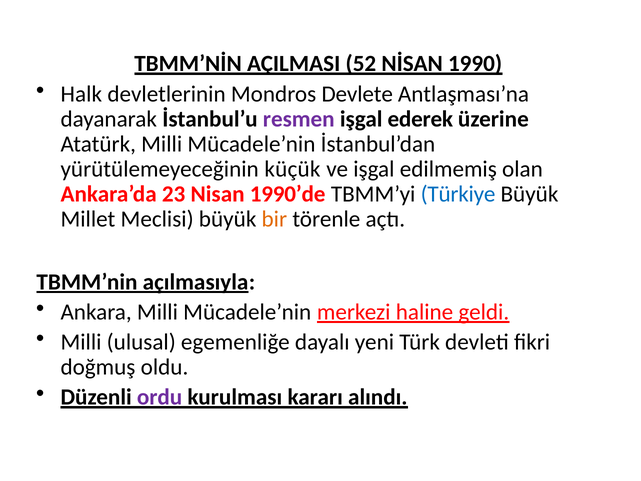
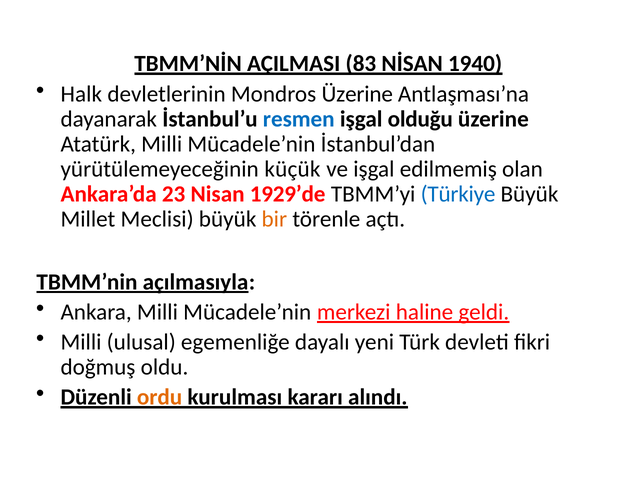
52: 52 -> 83 (361, 64)
1990: 1990 -> 1940 (475, 64)
Mondros Devlete: Devlete -> Üzerine (357, 94)
resmen colour: purple -> blue (299, 119)
ederek: ederek -> olduğu (420, 119)
1990’de: 1990’de -> 1929’de (288, 194)
ordu colour: purple -> orange (160, 397)
